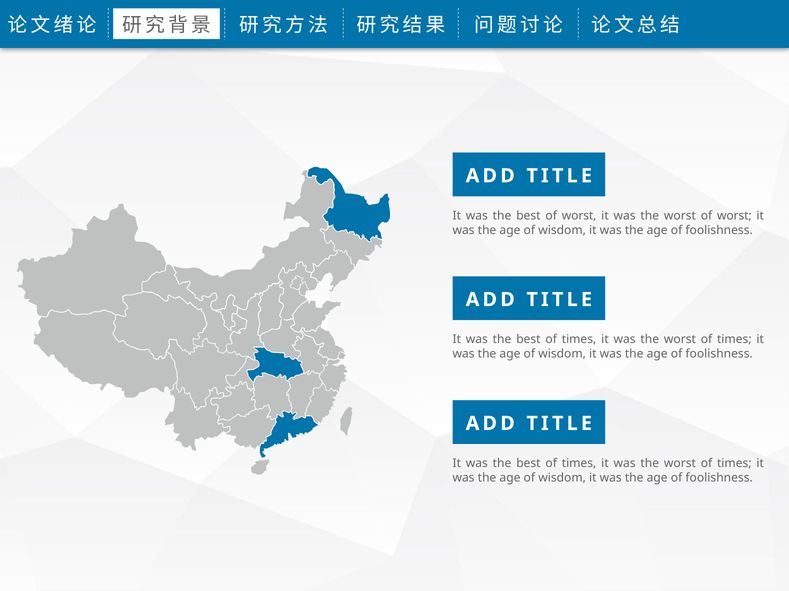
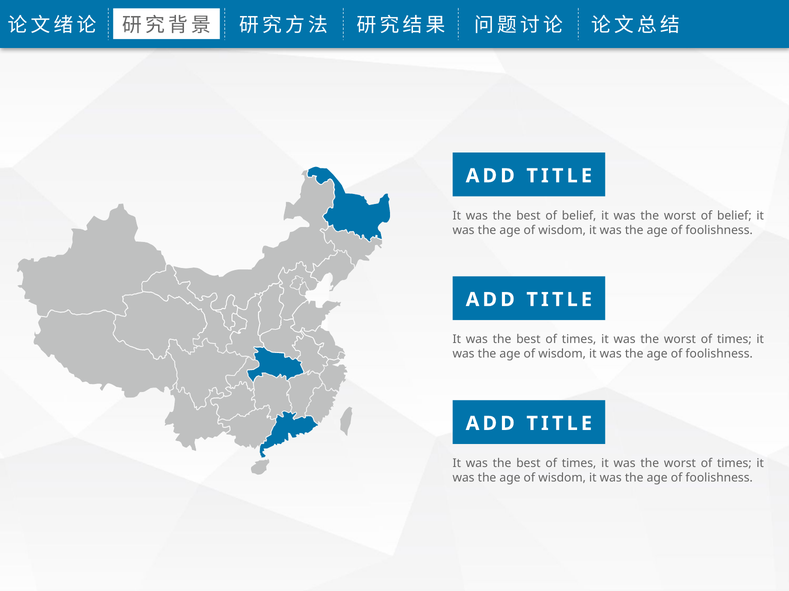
best of worst: worst -> belief (579, 216)
worst of worst: worst -> belief (734, 216)
